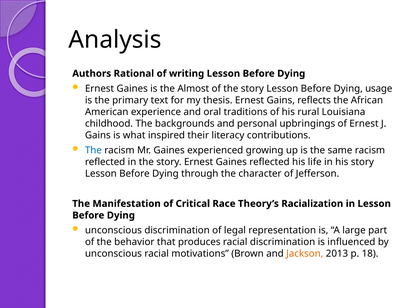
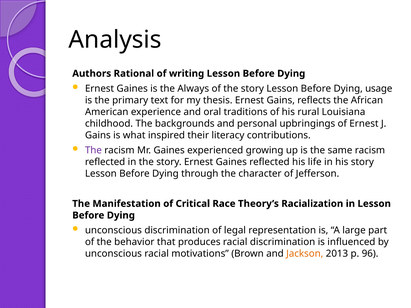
Almost: Almost -> Always (193, 89)
The colour: blue -> purple (93, 150)
18: 18 -> 96 (370, 254)
